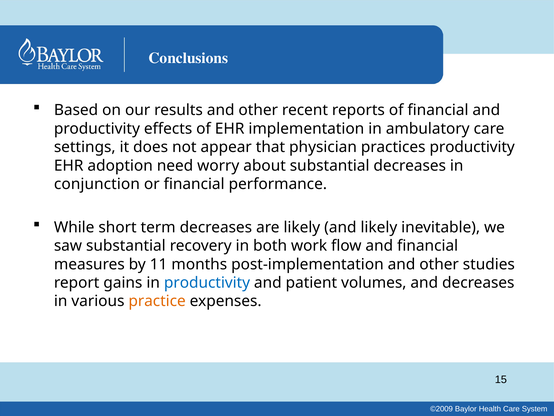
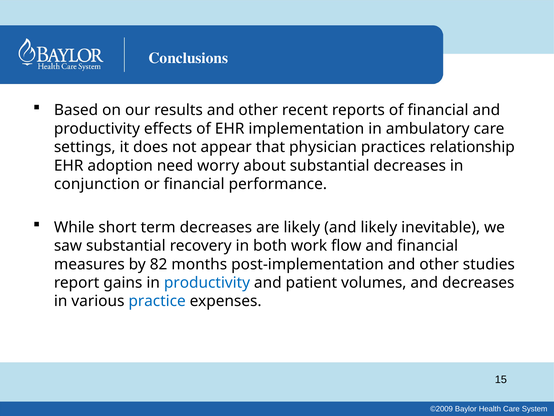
practices productivity: productivity -> relationship (472, 147)
11: 11 -> 82 (159, 264)
practice colour: orange -> blue (157, 301)
